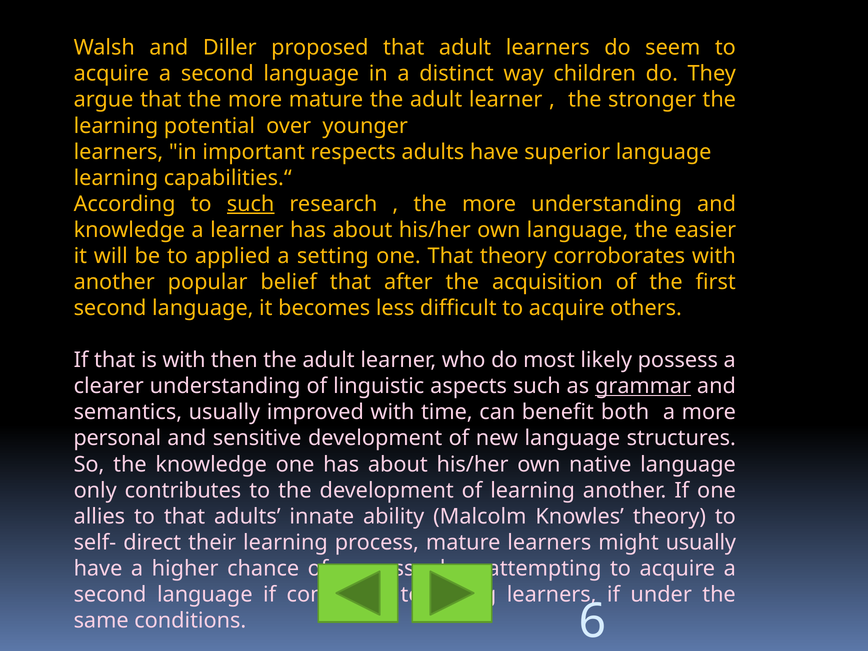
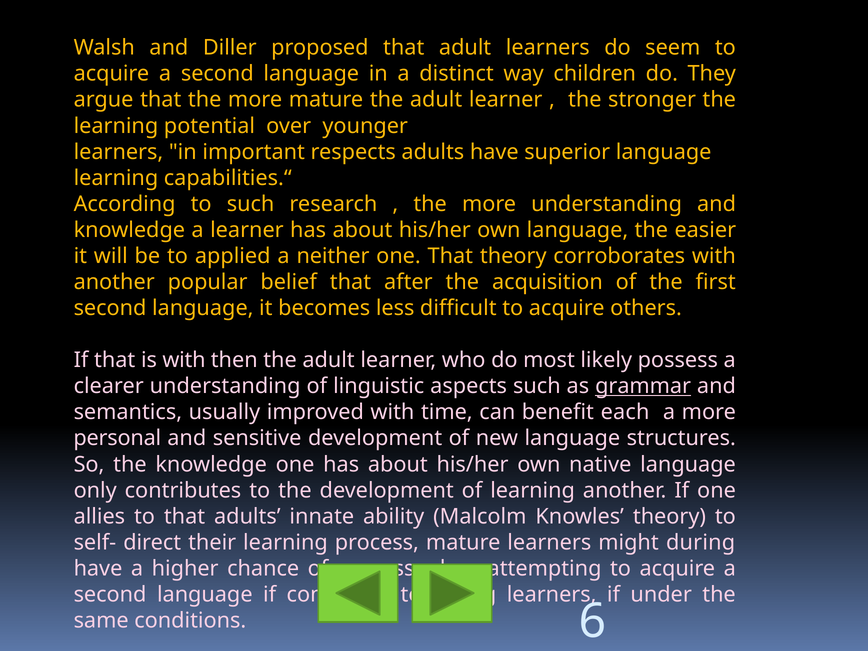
such underline: present -> none (251, 204)
setting: setting -> neither (333, 256)
both: both -> each (625, 412)
might usually: usually -> during (701, 542)
